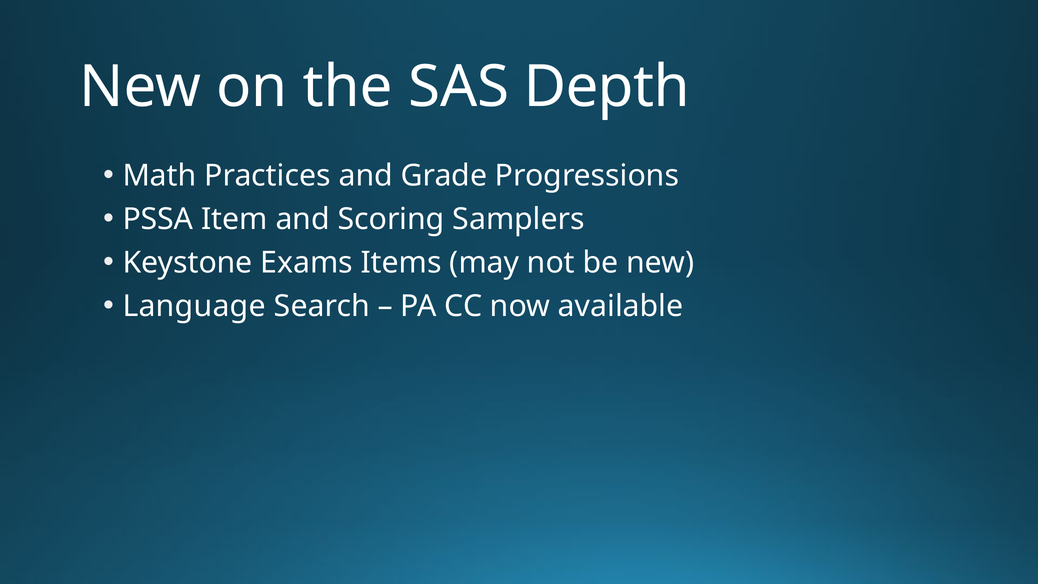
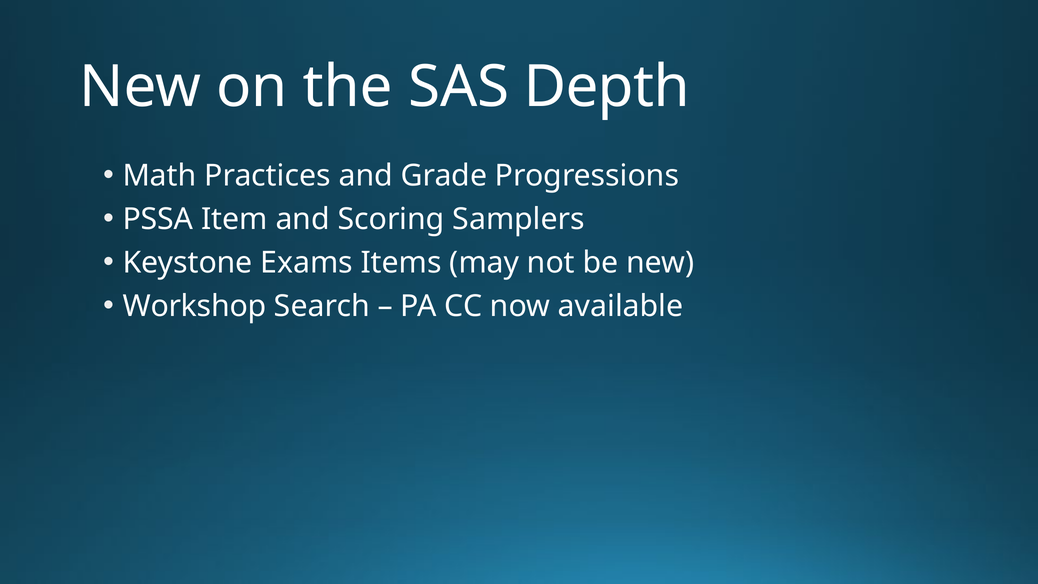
Language: Language -> Workshop (195, 306)
